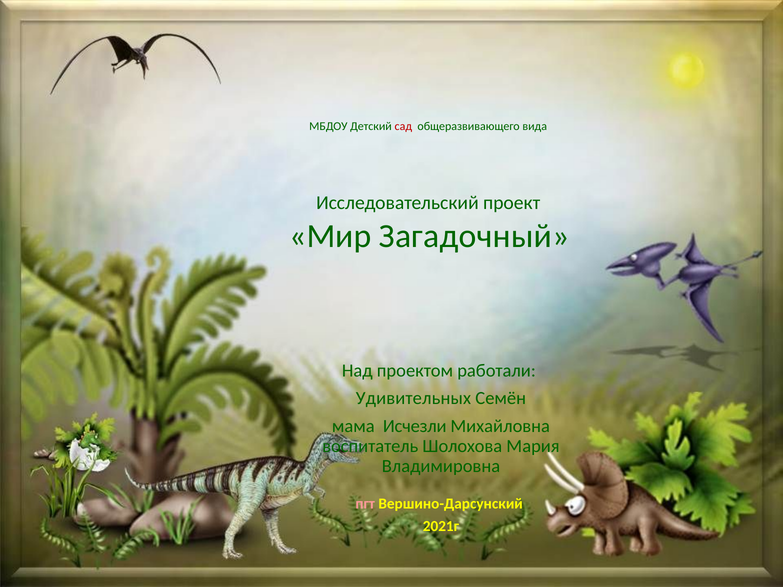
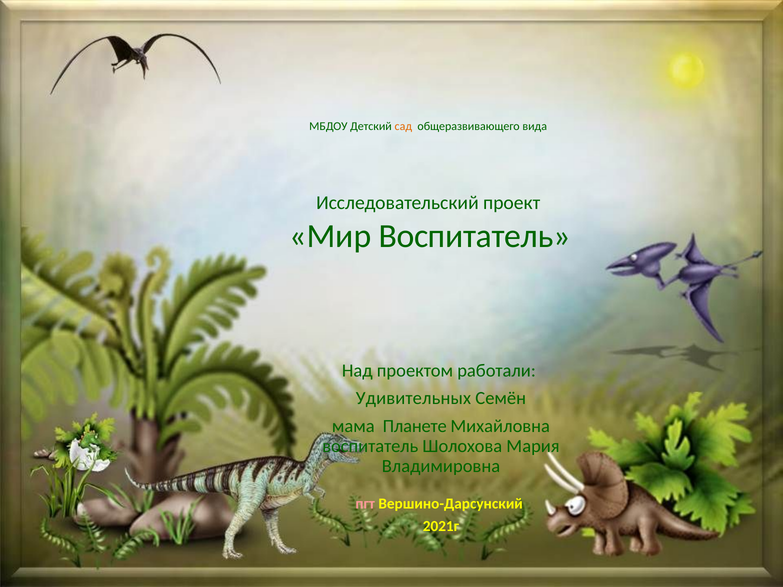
сад colour: red -> orange (403, 126)
Мир Загадочный: Загадочный -> Воспитатель (475, 236)
Исчезли: Исчезли -> Планете (415, 426)
